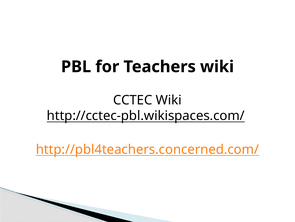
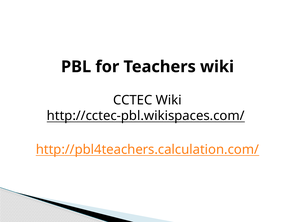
http://pbl4teachers.concerned.com/: http://pbl4teachers.concerned.com/ -> http://pbl4teachers.calculation.com/ (147, 149)
